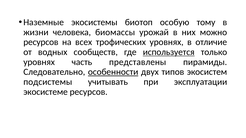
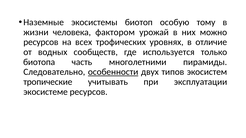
биомассы: биомассы -> фактором (115, 32)
используется underline: present -> none (169, 52)
уровнях: уровнях -> биотопа (39, 62)
представлены: представлены -> многолетними (138, 62)
подсистемы: подсистемы -> тропические (48, 82)
